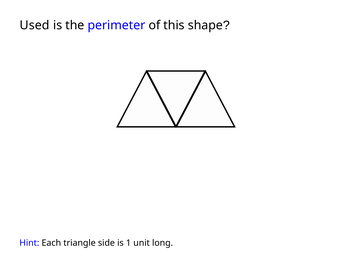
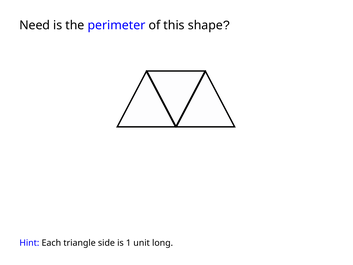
Used: Used -> Need (35, 25)
